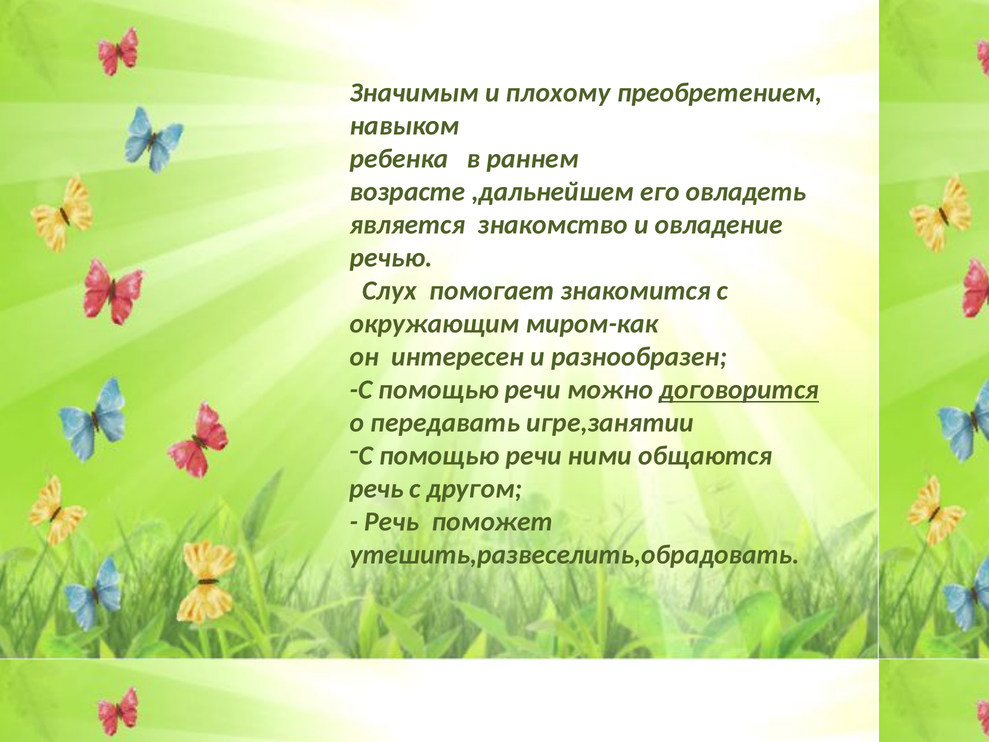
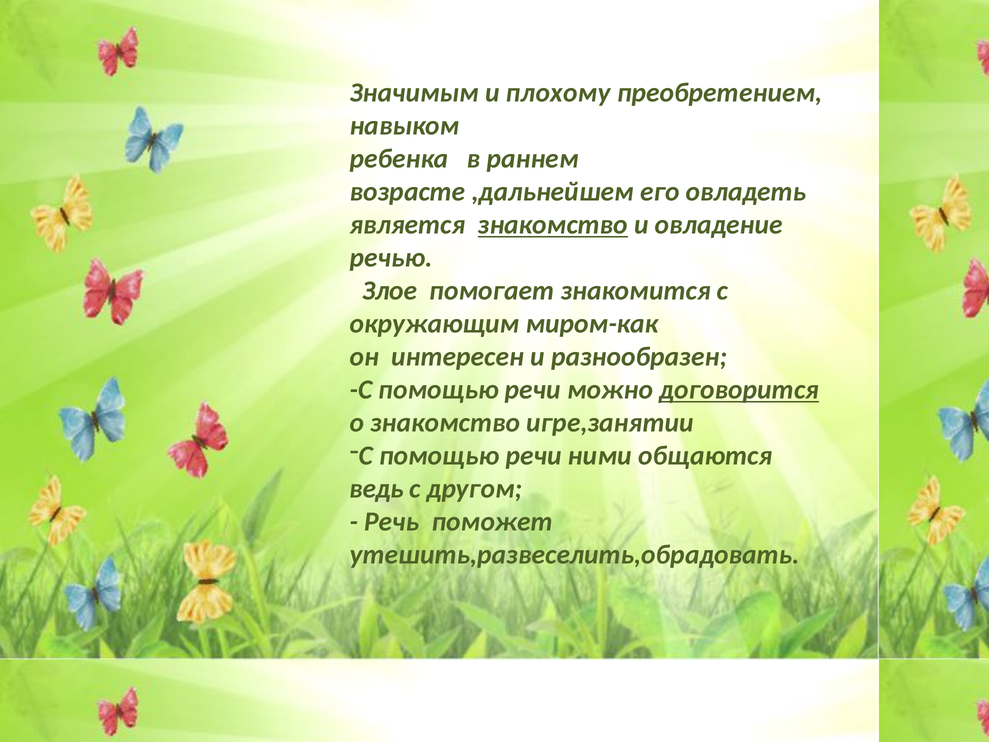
знакомство underline: none -> present (553, 225)
Слух: Слух -> Злое (390, 291)
о передавать: передавать -> знакомство (445, 423)
речь: речь -> ведь (377, 489)
